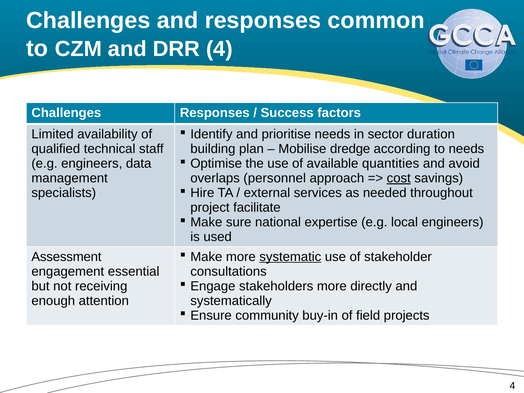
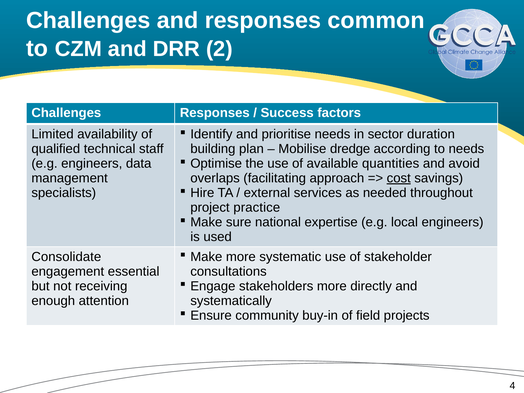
DRR 4: 4 -> 2 (219, 49)
personnel: personnel -> facilitating (275, 178)
facilitate: facilitate -> practice (257, 208)
systematic underline: present -> none (290, 257)
Assessment: Assessment -> Consolidate (66, 257)
